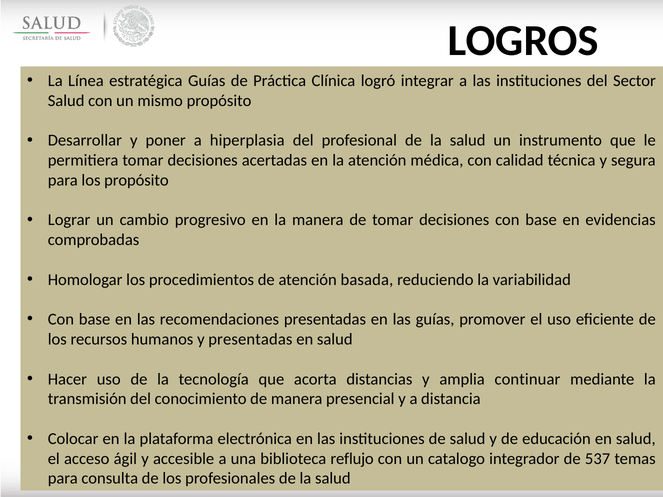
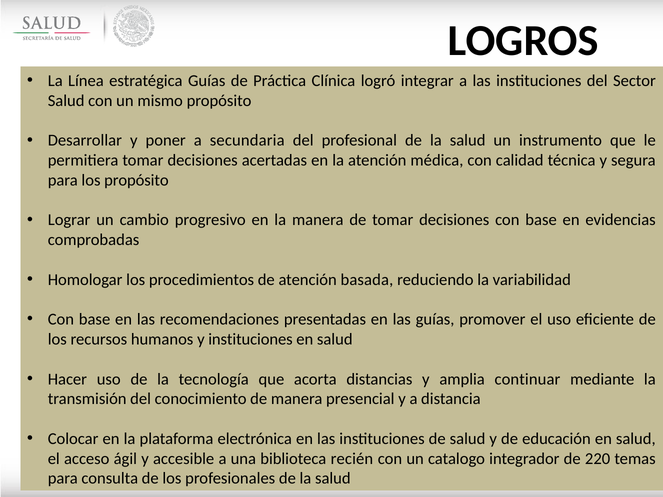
hiperplasia: hiperplasia -> secundaria (247, 141)
y presentadas: presentadas -> instituciones (250, 339)
reflujo: reflujo -> recién (352, 459)
537: 537 -> 220 (598, 459)
